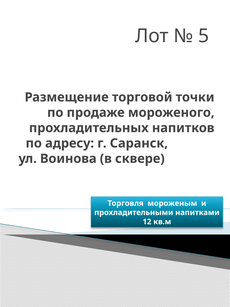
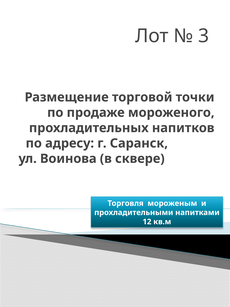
5: 5 -> 3 (204, 36)
